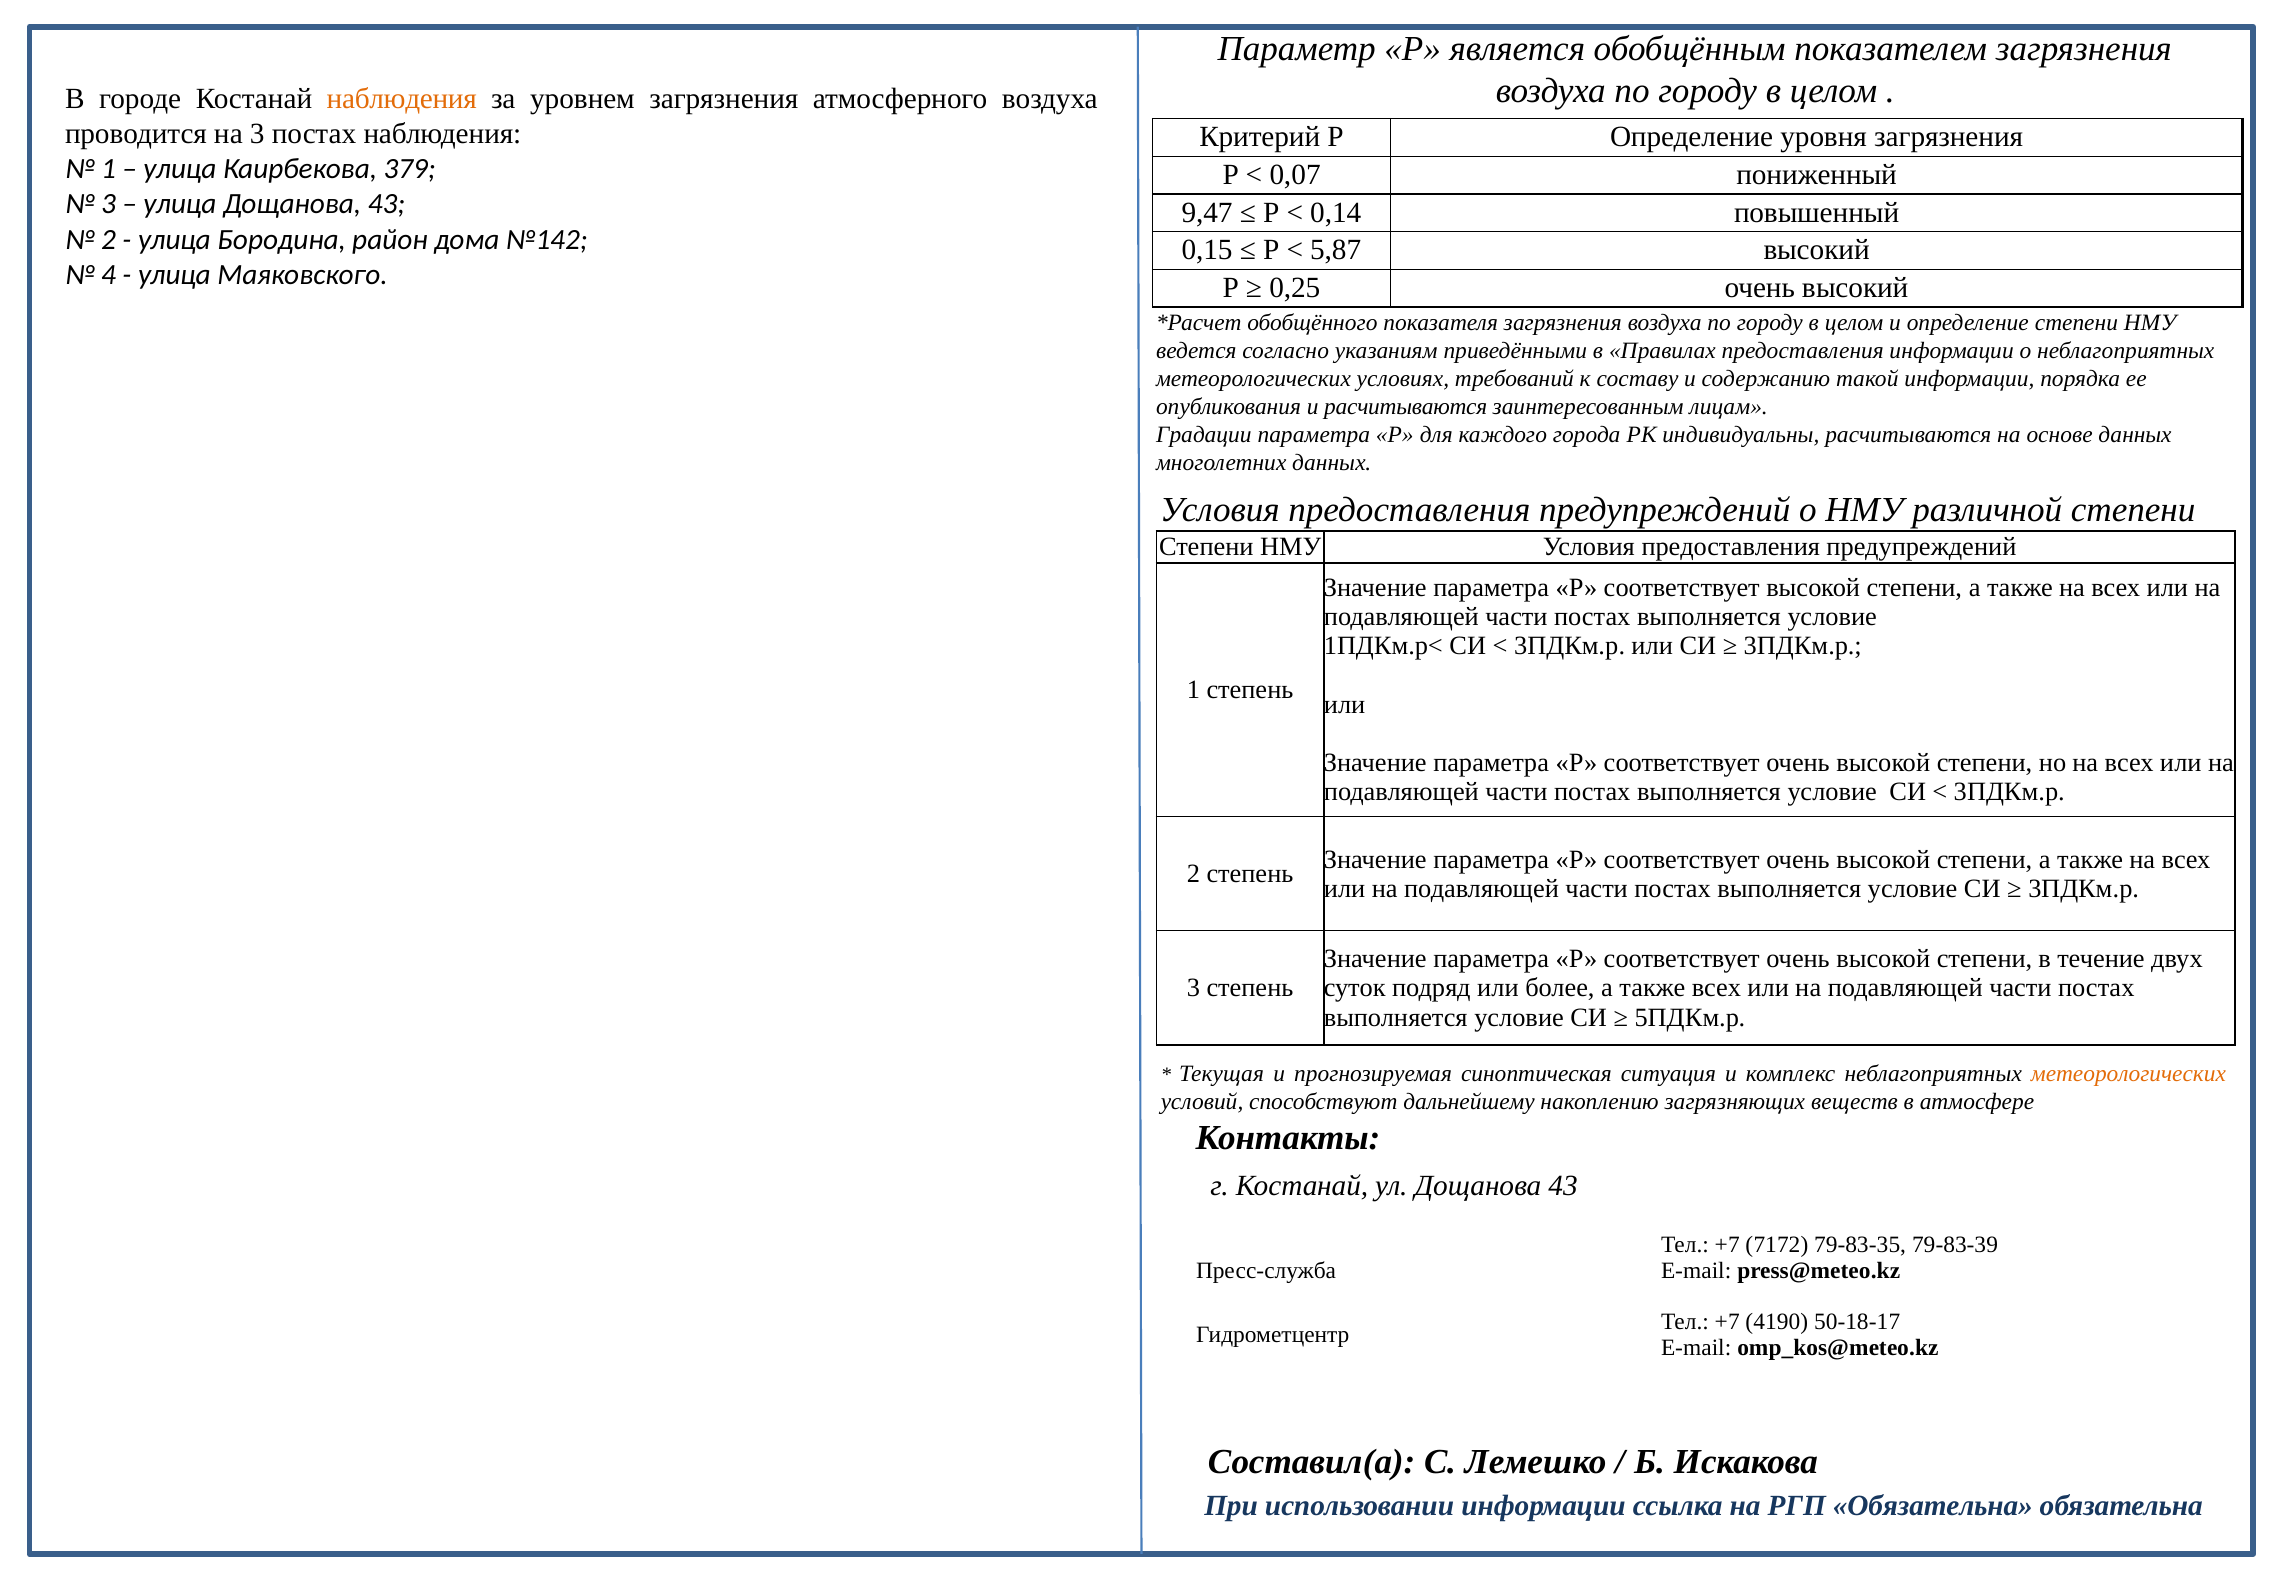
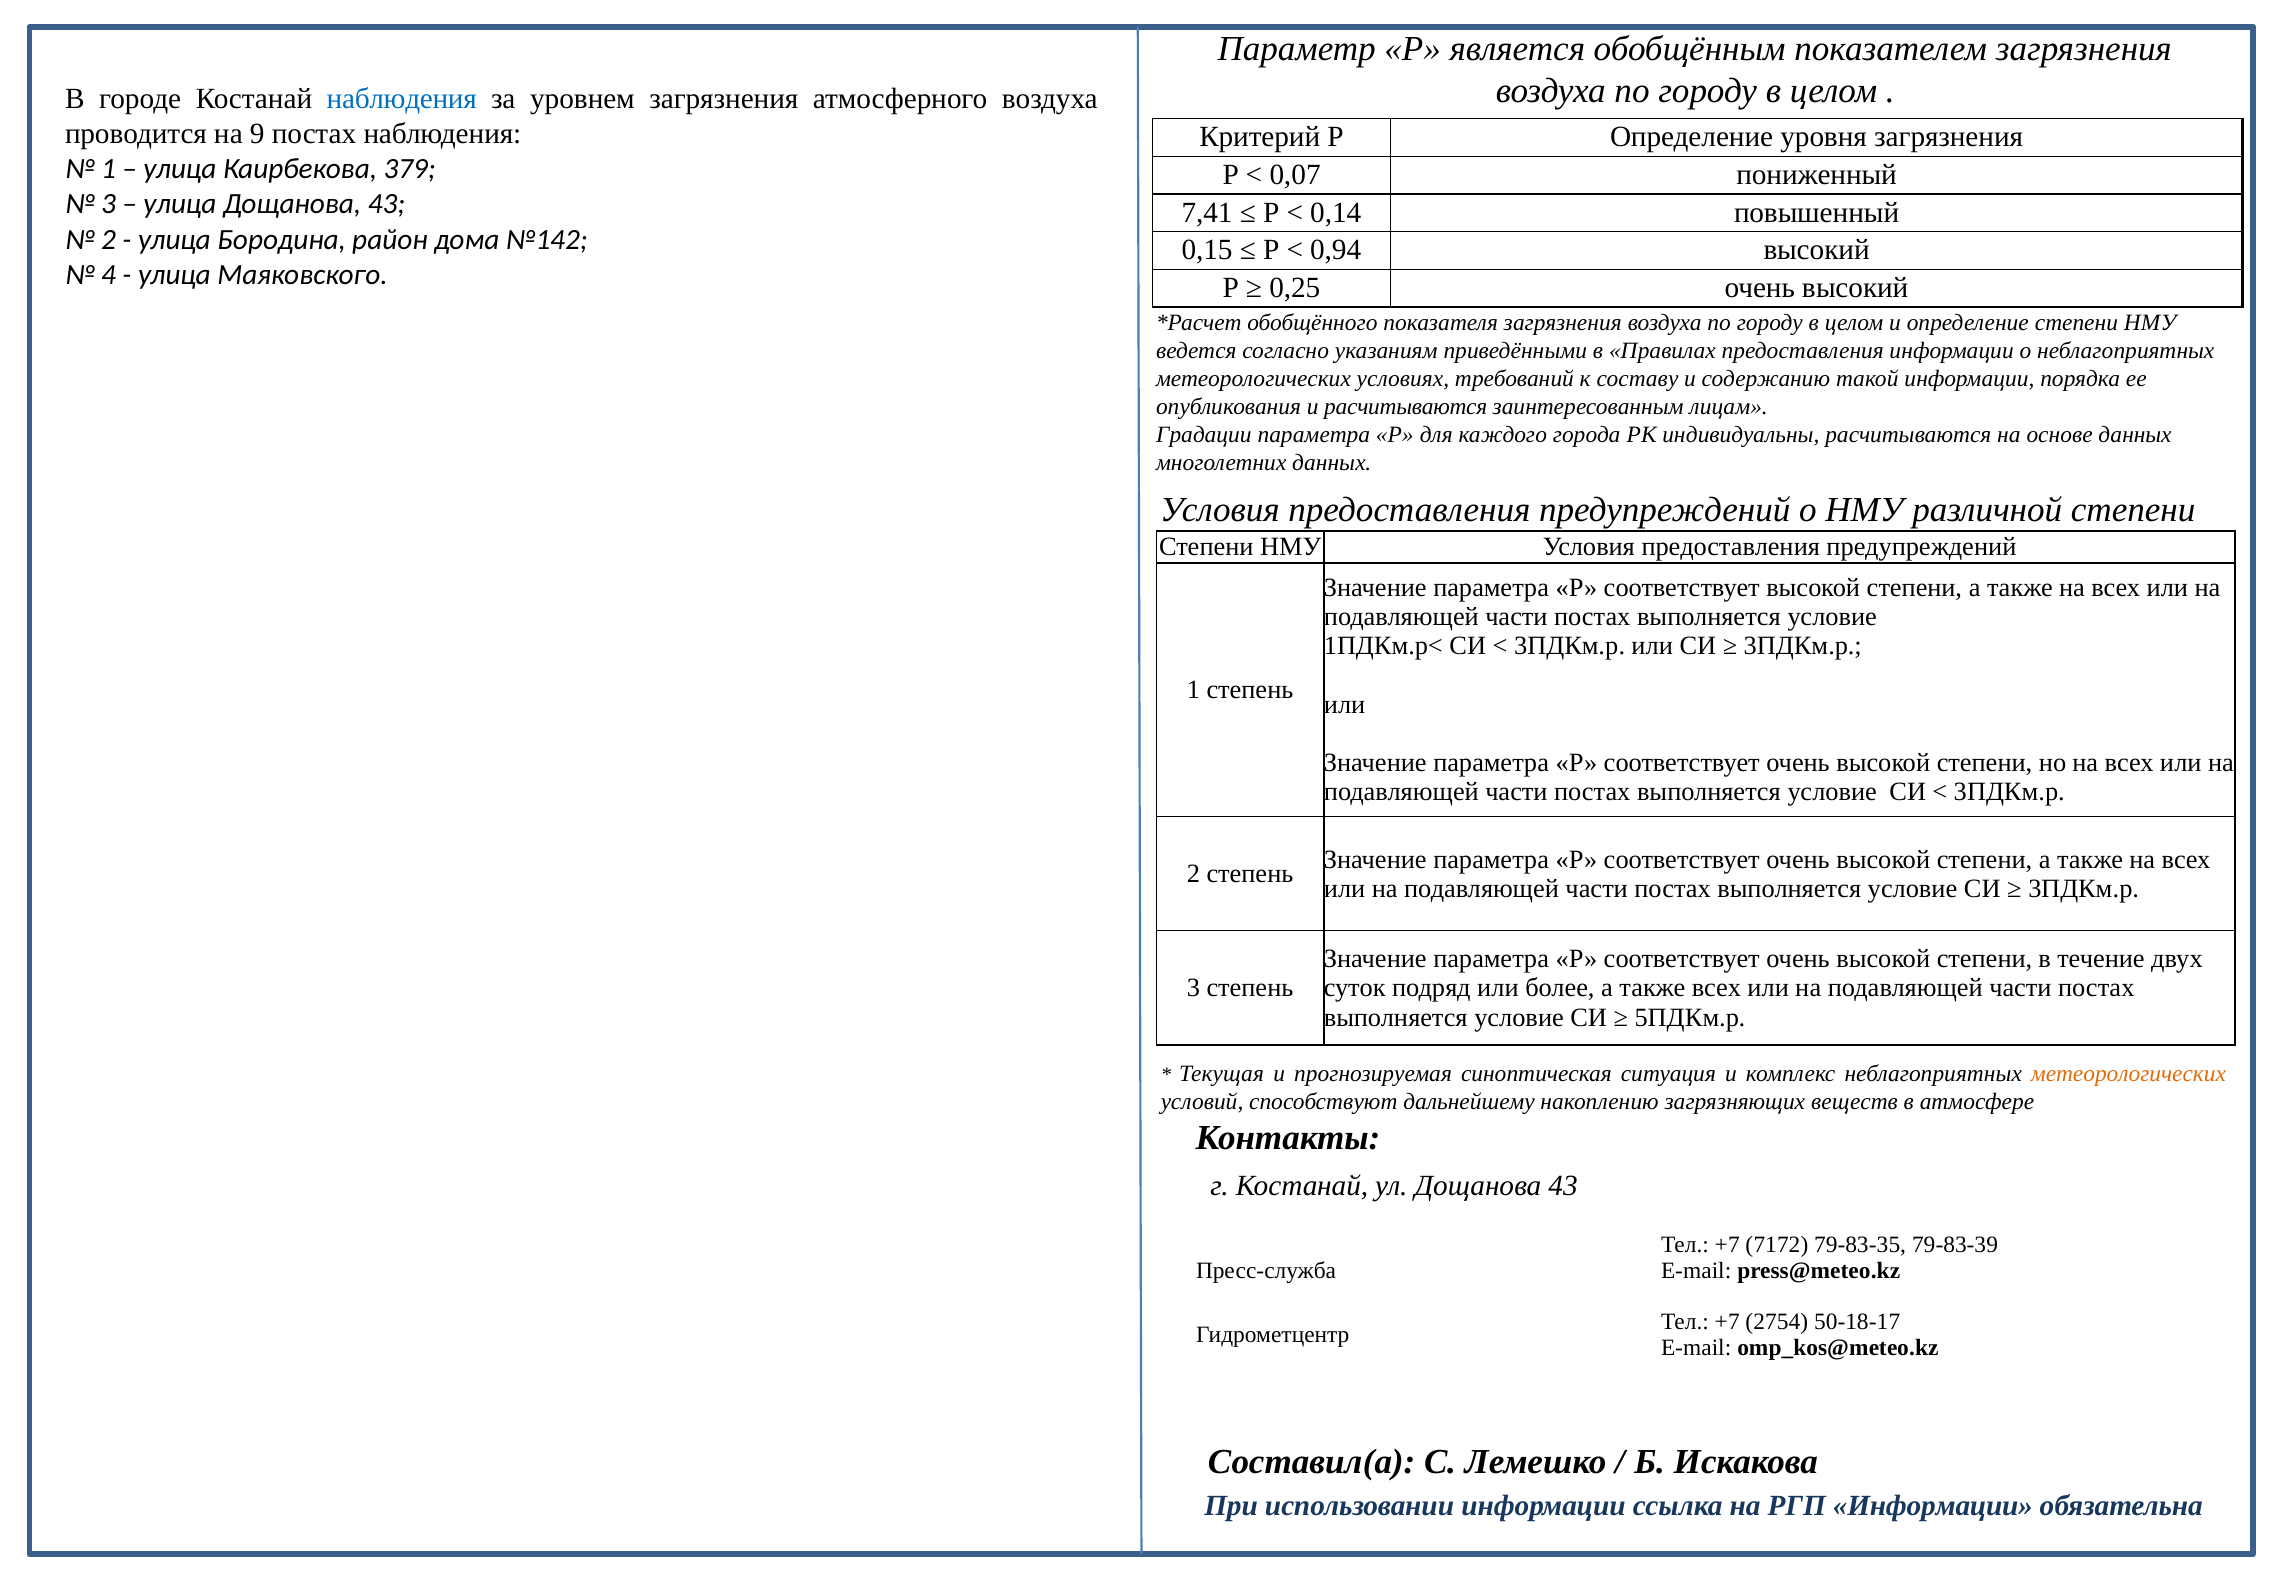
наблюдения colour: orange -> blue (402, 99)
на 3: 3 -> 9 (257, 134)
9,47: 9,47 -> 7,41 (1207, 212)
5,87: 5,87 -> 0,94 (1336, 250)
4190: 4190 -> 2754 (1777, 1322)
РГП Обязательна: Обязательна -> Информации (1933, 1505)
